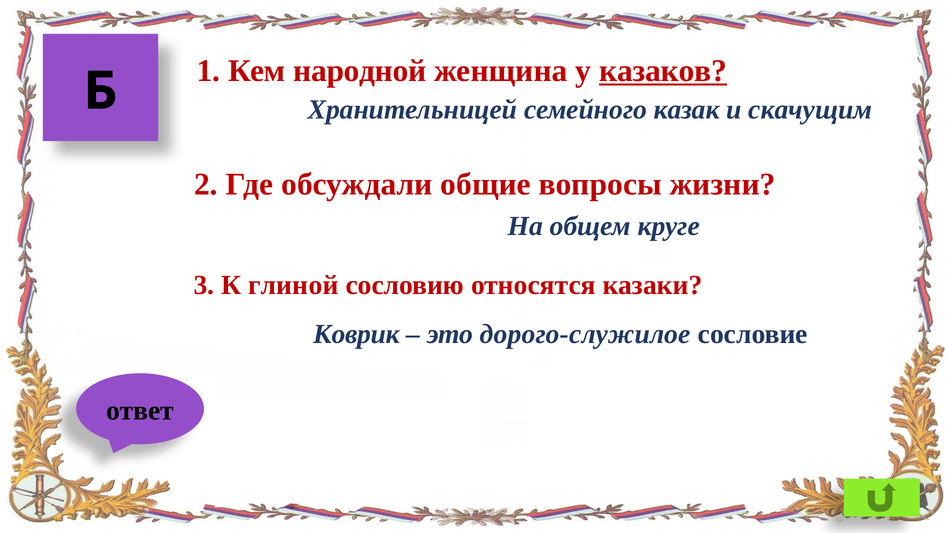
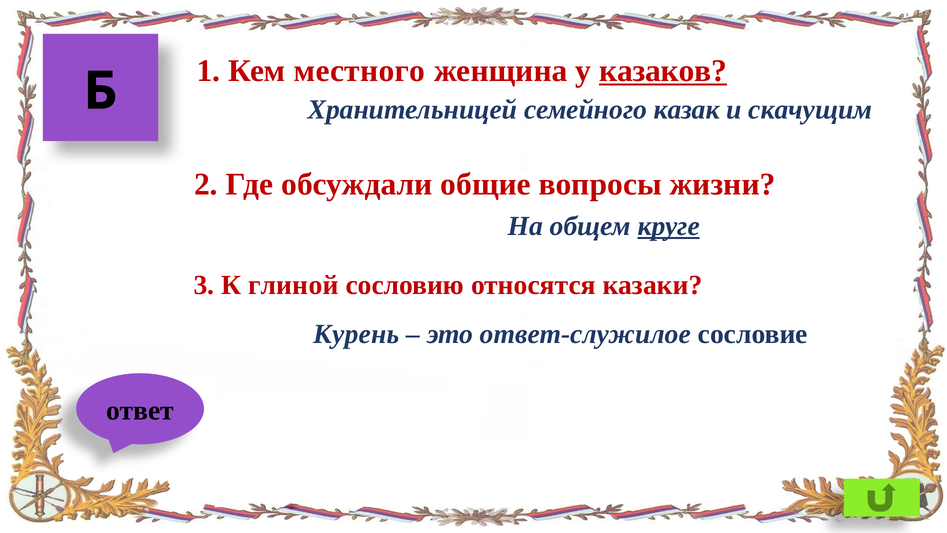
народной: народной -> местного (360, 71)
круге underline: none -> present (669, 226)
Коврик: Коврик -> Курень (356, 334)
дорого-служилое: дорого-служилое -> ответ-служилое (585, 334)
